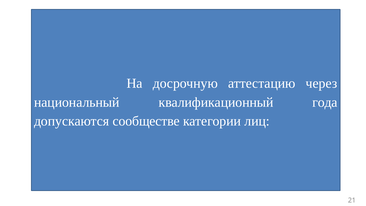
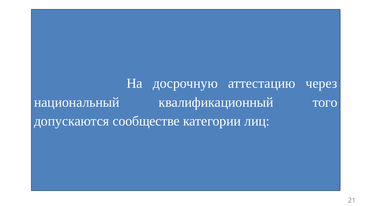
года: года -> того (325, 102)
